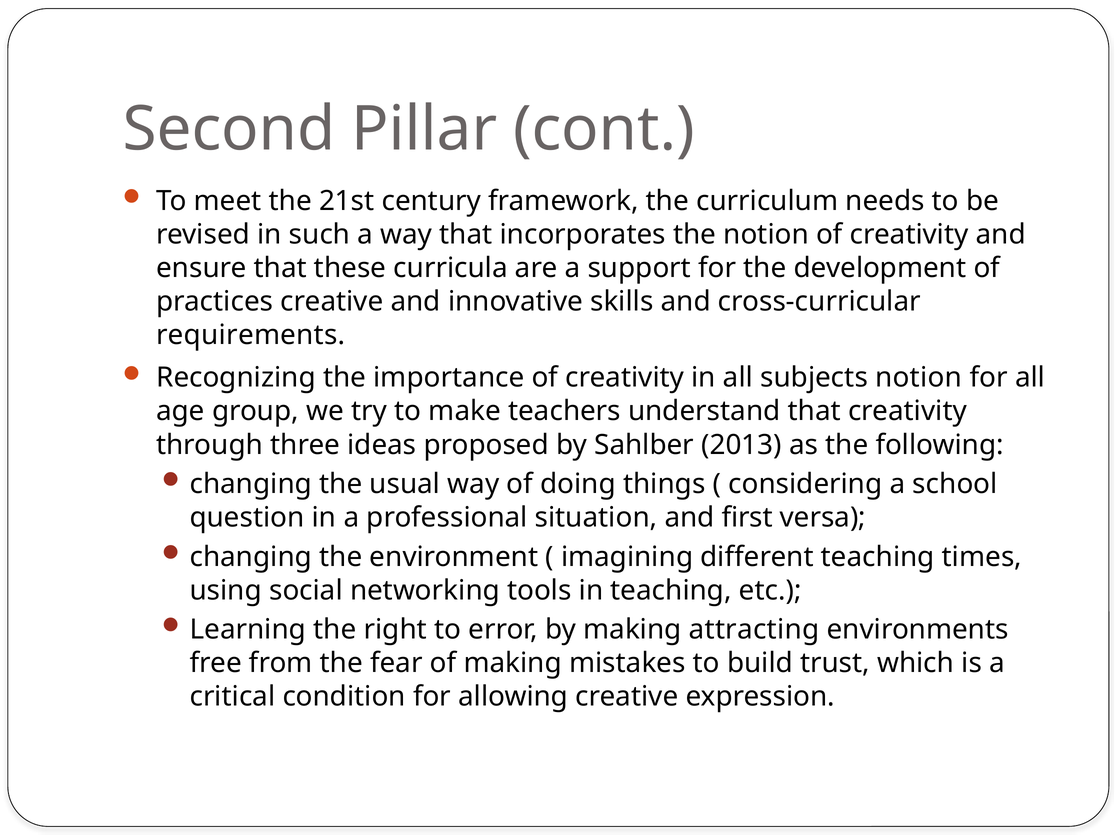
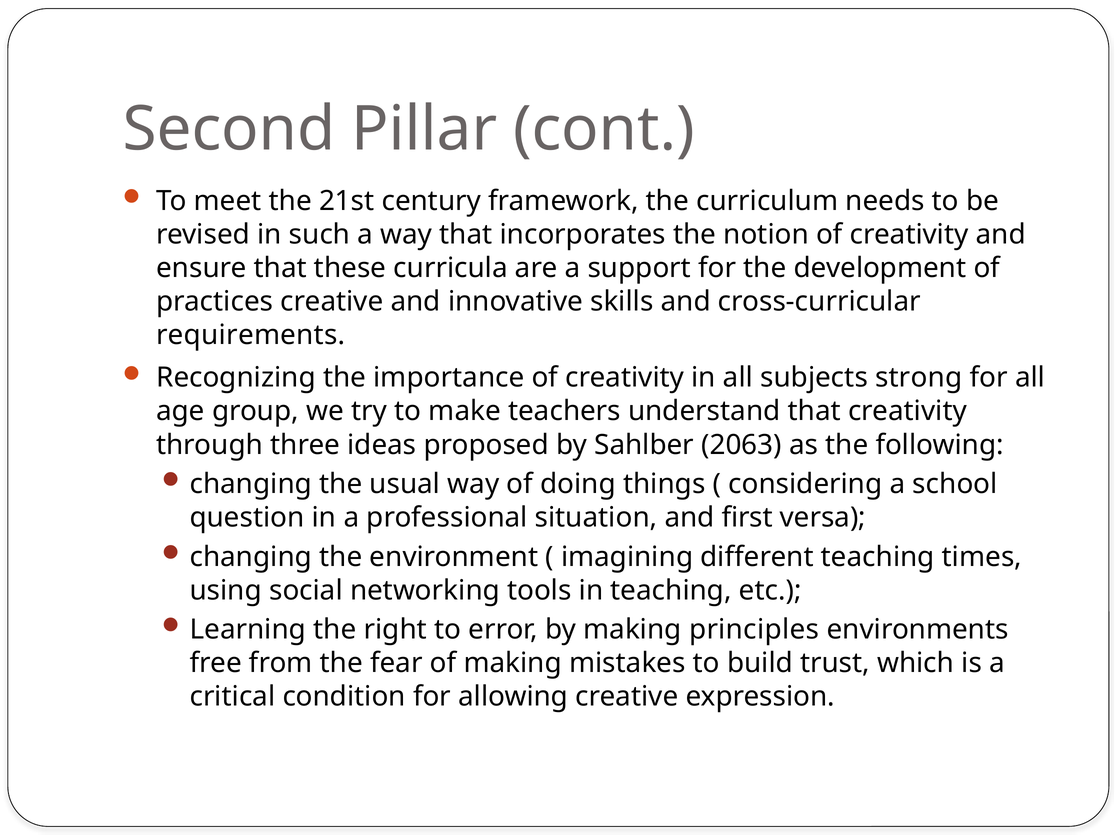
subjects notion: notion -> strong (919, 378)
2013: 2013 -> 2063 (742, 445)
attracting: attracting -> principles (754, 629)
